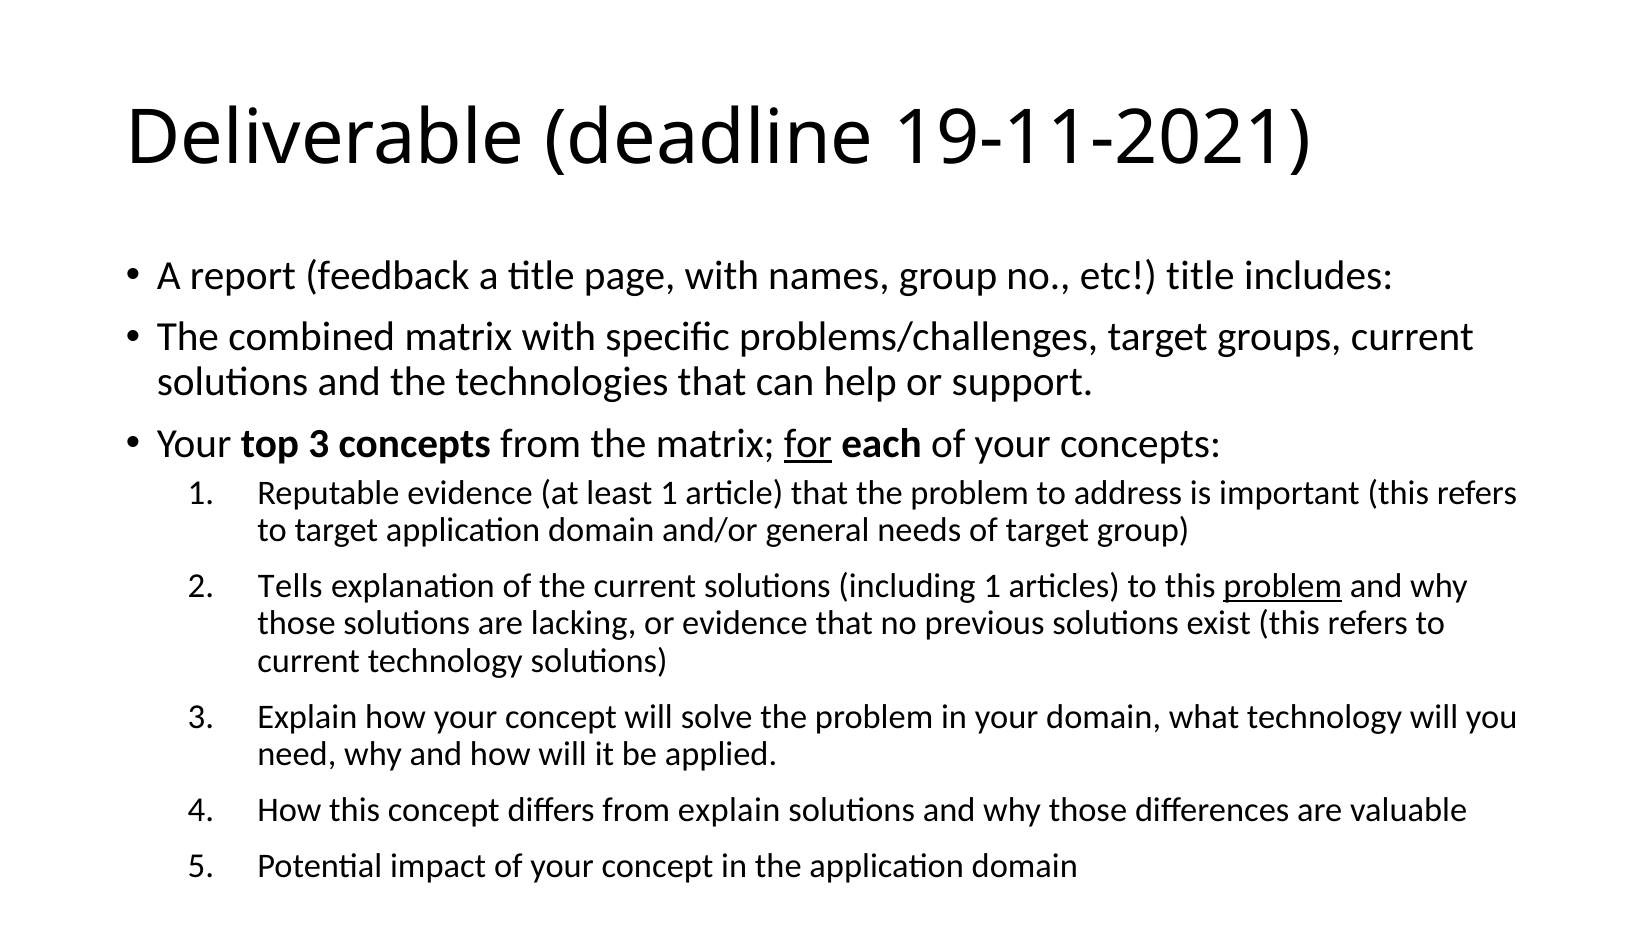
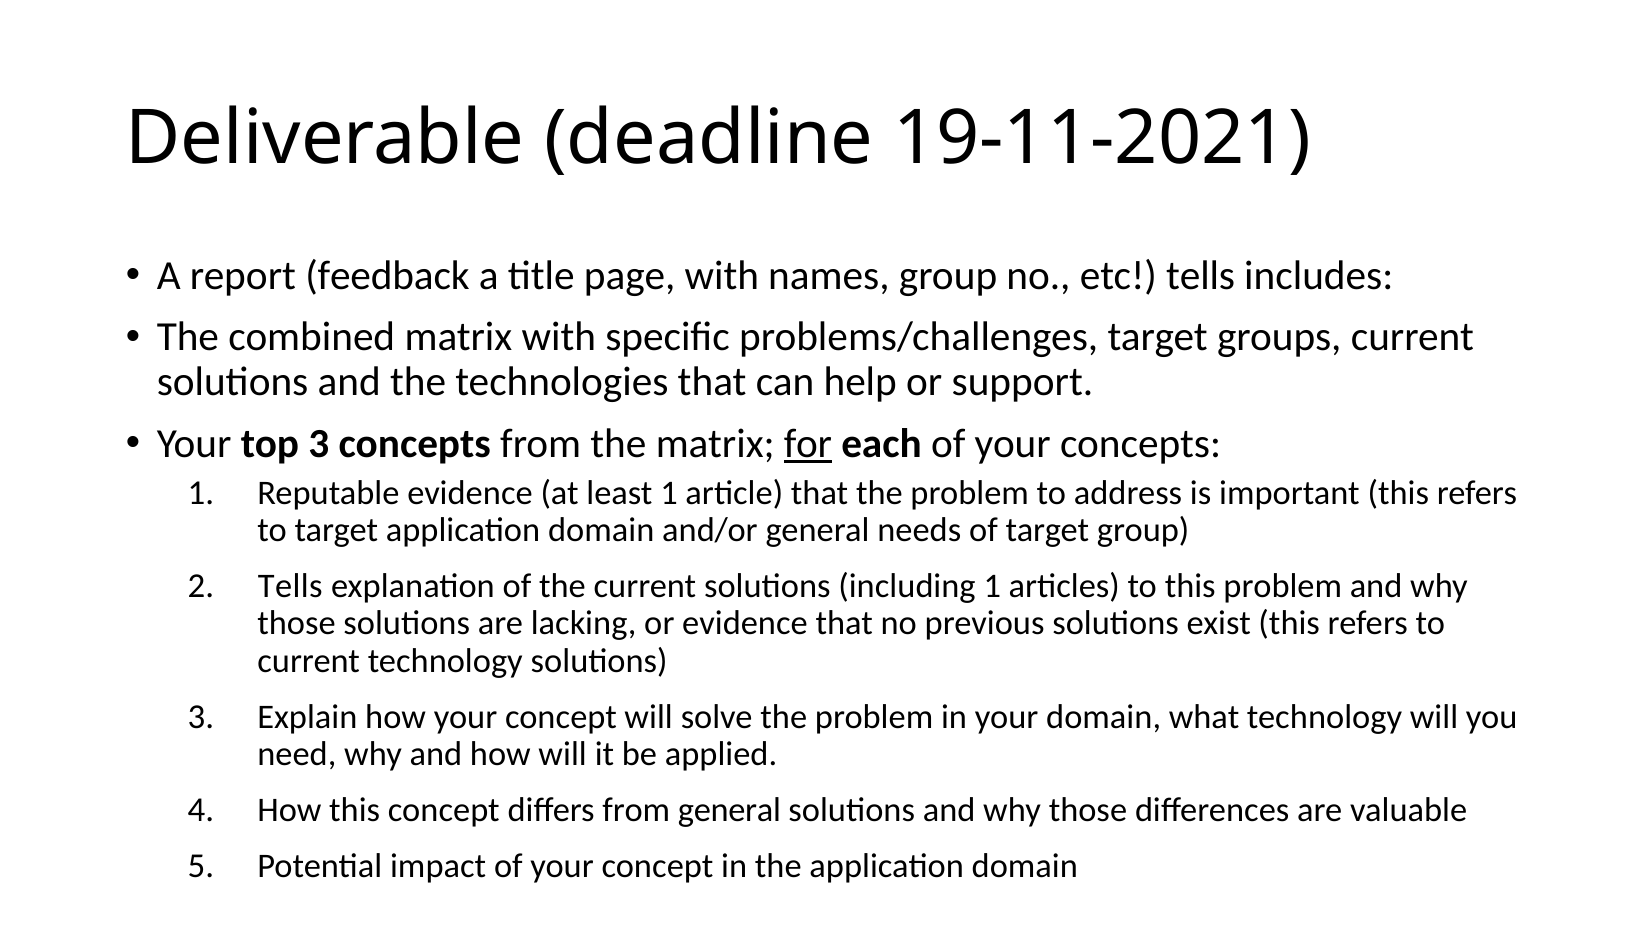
etc title: title -> tells (1201, 275)
problem underline: present -> none (1283, 586)
from explain: explain -> general (729, 810)
